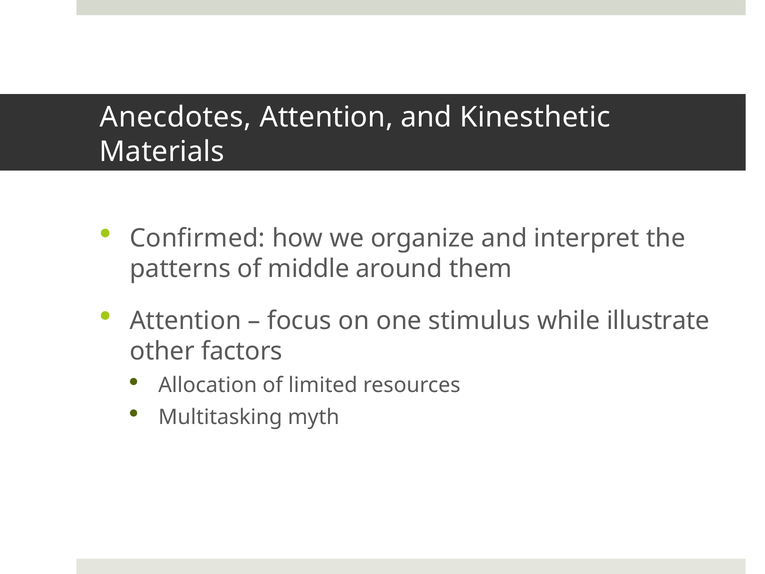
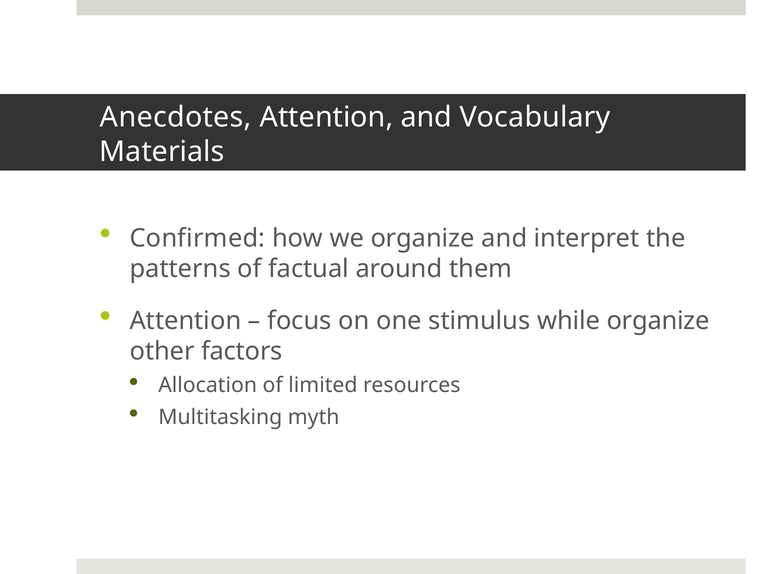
Kinesthetic: Kinesthetic -> Vocabulary (535, 117)
middle: middle -> factual (309, 269)
while illustrate: illustrate -> organize (658, 321)
